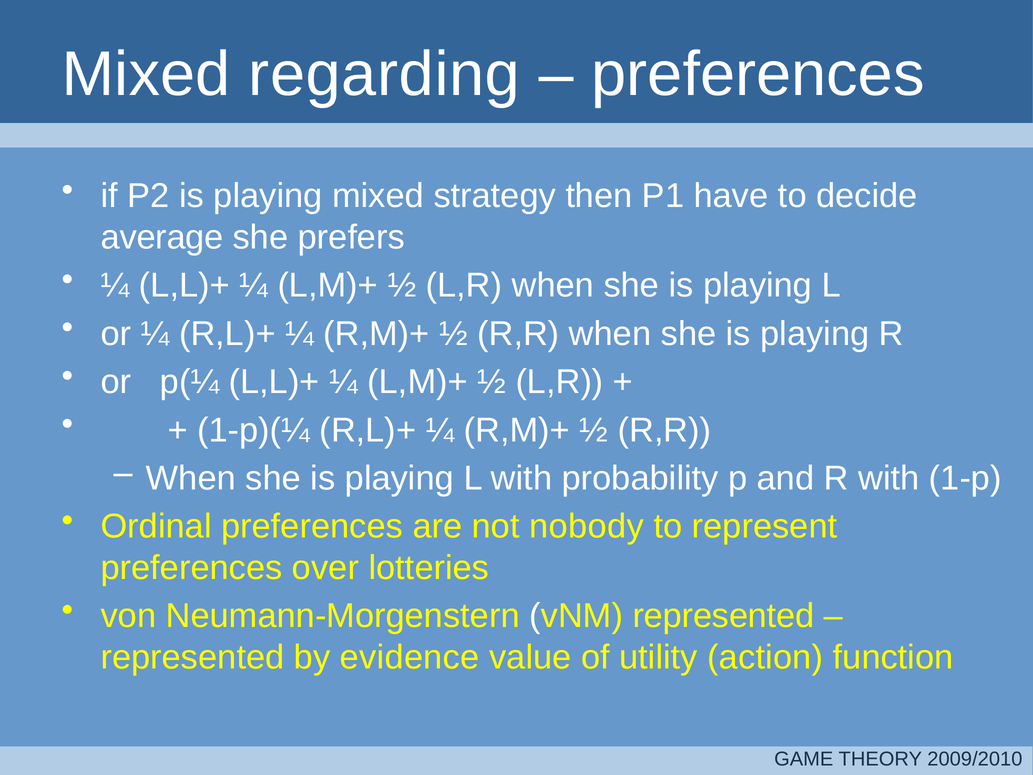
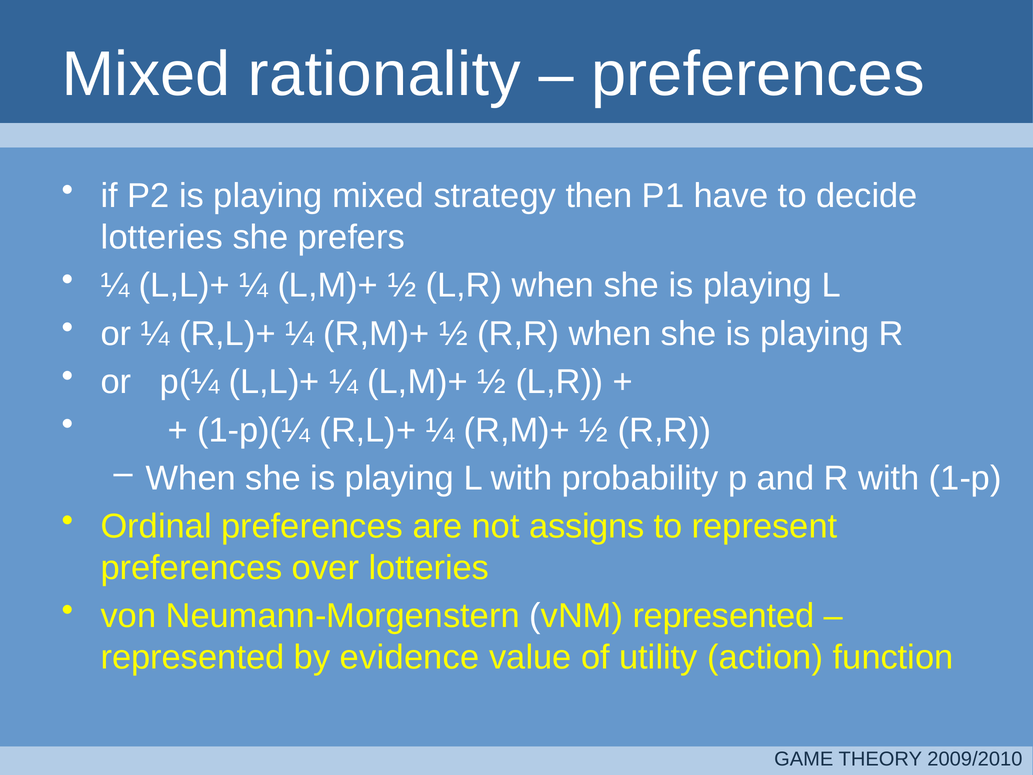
regarding: regarding -> rationality (384, 74)
average: average -> lotteries (162, 237)
nobody: nobody -> assigns (587, 526)
